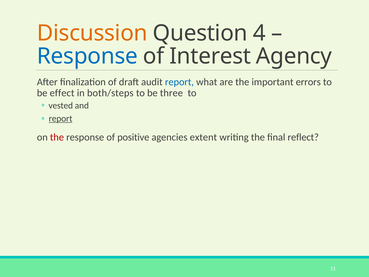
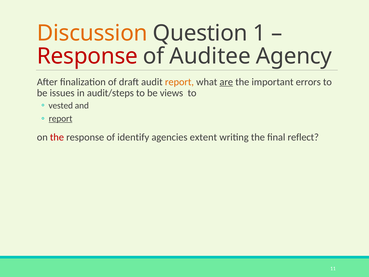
4: 4 -> 1 (259, 33)
Response colour: blue -> red (87, 56)
Interest: Interest -> Auditee (210, 56)
report colour: blue -> orange (179, 82)
are underline: none -> present (226, 82)
effect: effect -> issues (62, 93)
both/steps: both/steps -> audit/steps (110, 93)
three: three -> views (172, 93)
positive: positive -> identify (133, 137)
